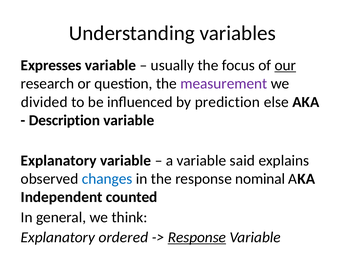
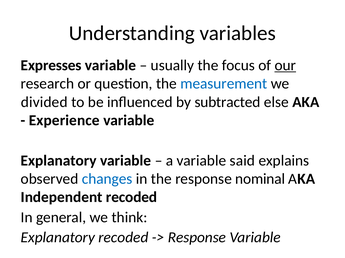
measurement colour: purple -> blue (224, 84)
prediction: prediction -> subtracted (228, 102)
Description: Description -> Experience (64, 121)
Independent counted: counted -> recoded (132, 198)
Explanatory ordered: ordered -> recoded (123, 238)
Response underline: present -> none (197, 238)
